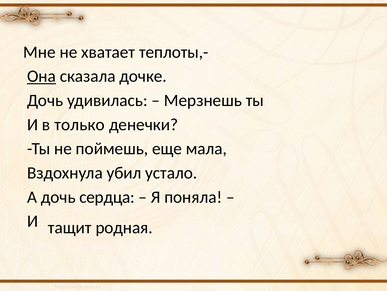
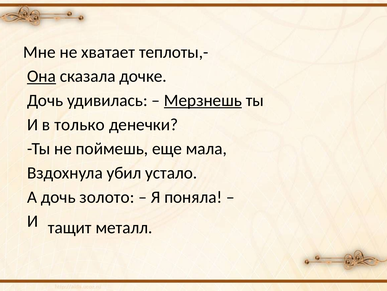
Мерзнешь underline: none -> present (203, 100)
сердца: сердца -> золото (107, 197)
родная: родная -> металл (124, 227)
